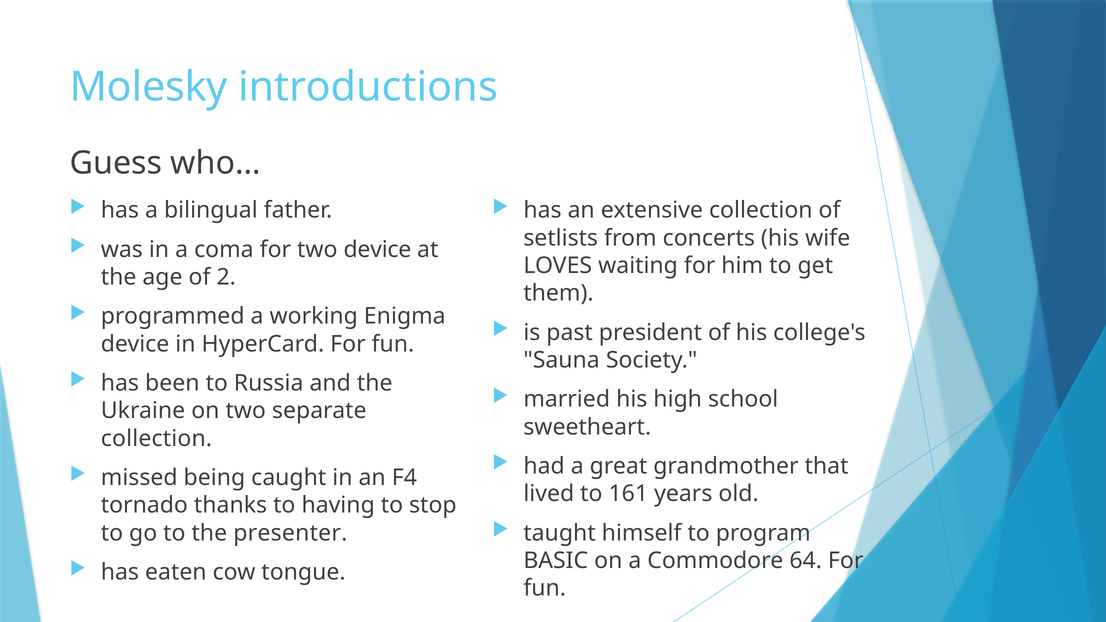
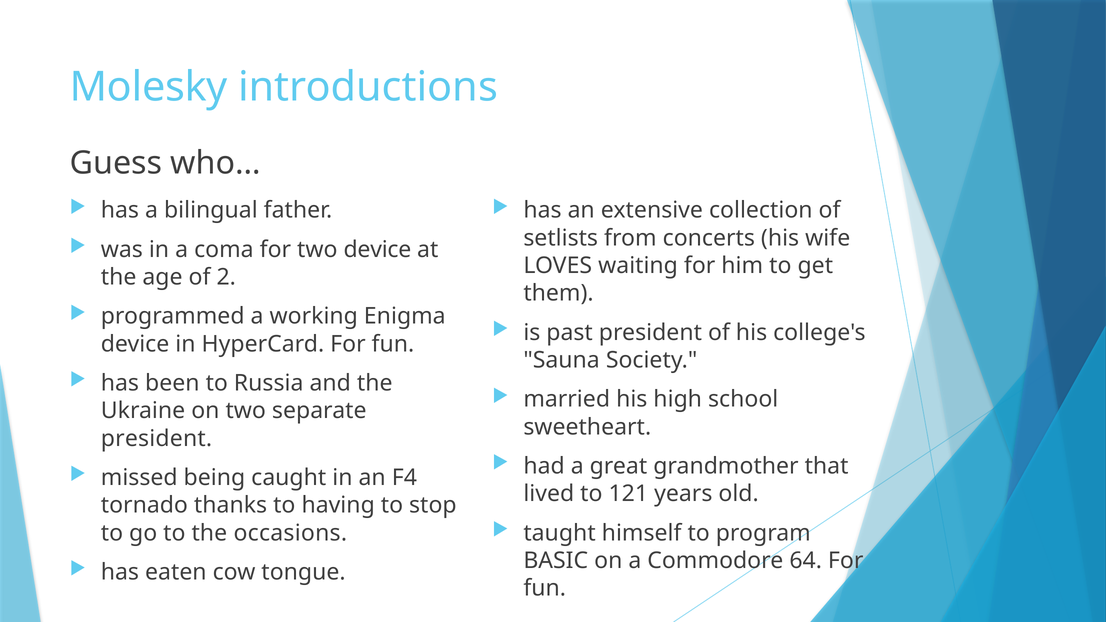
collection: collection -> president (156, 439)
161: 161 -> 121 (628, 494)
presenter: presenter -> occasions (290, 533)
